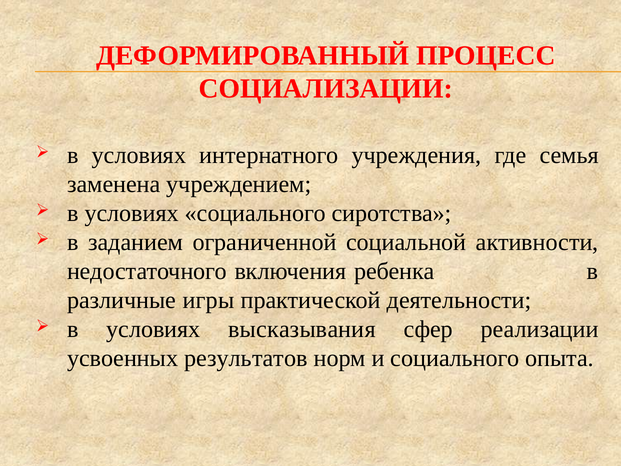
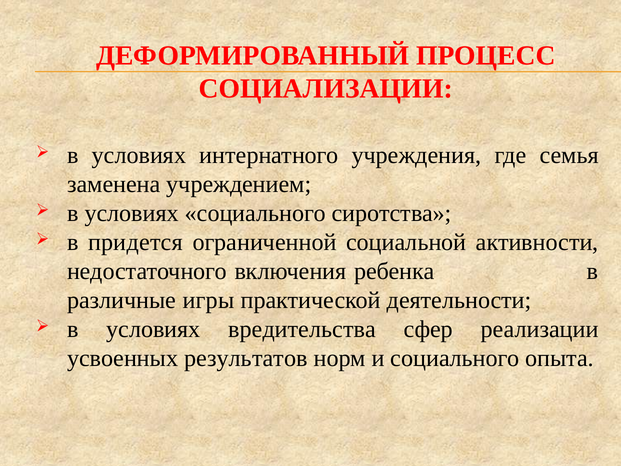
заданием: заданием -> придется (135, 242)
высказывания: высказывания -> вредительства (302, 329)
